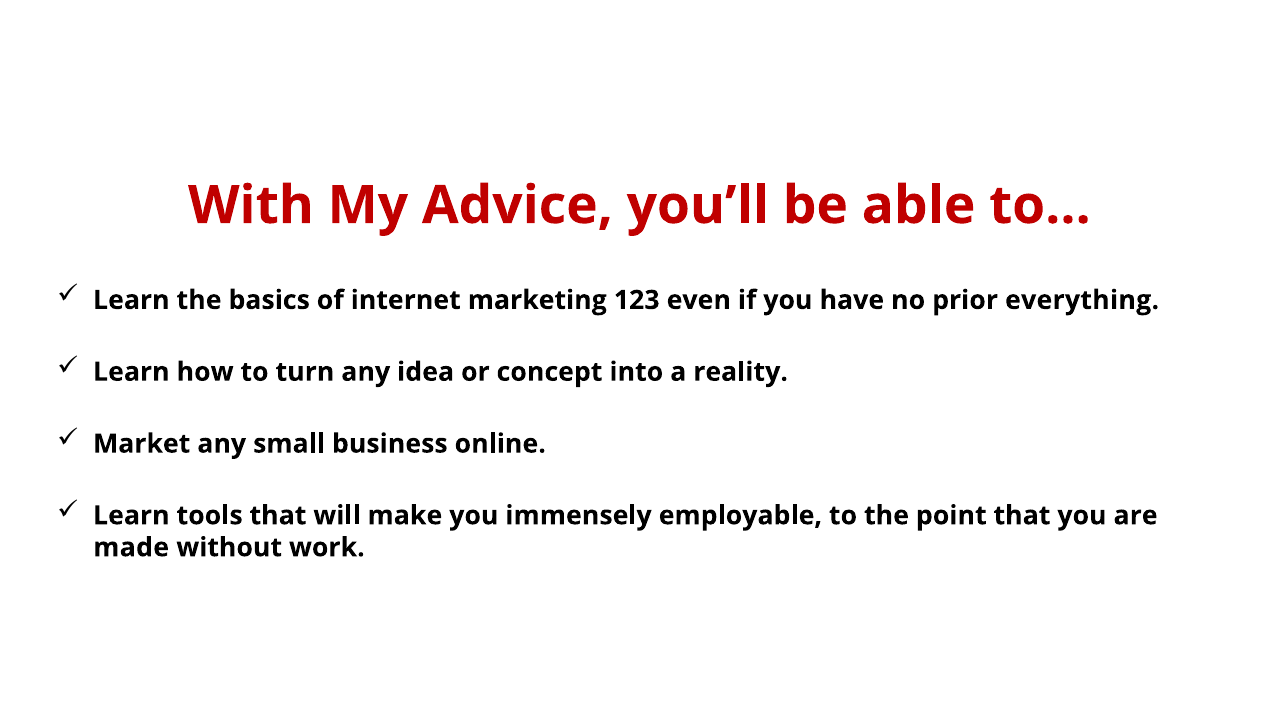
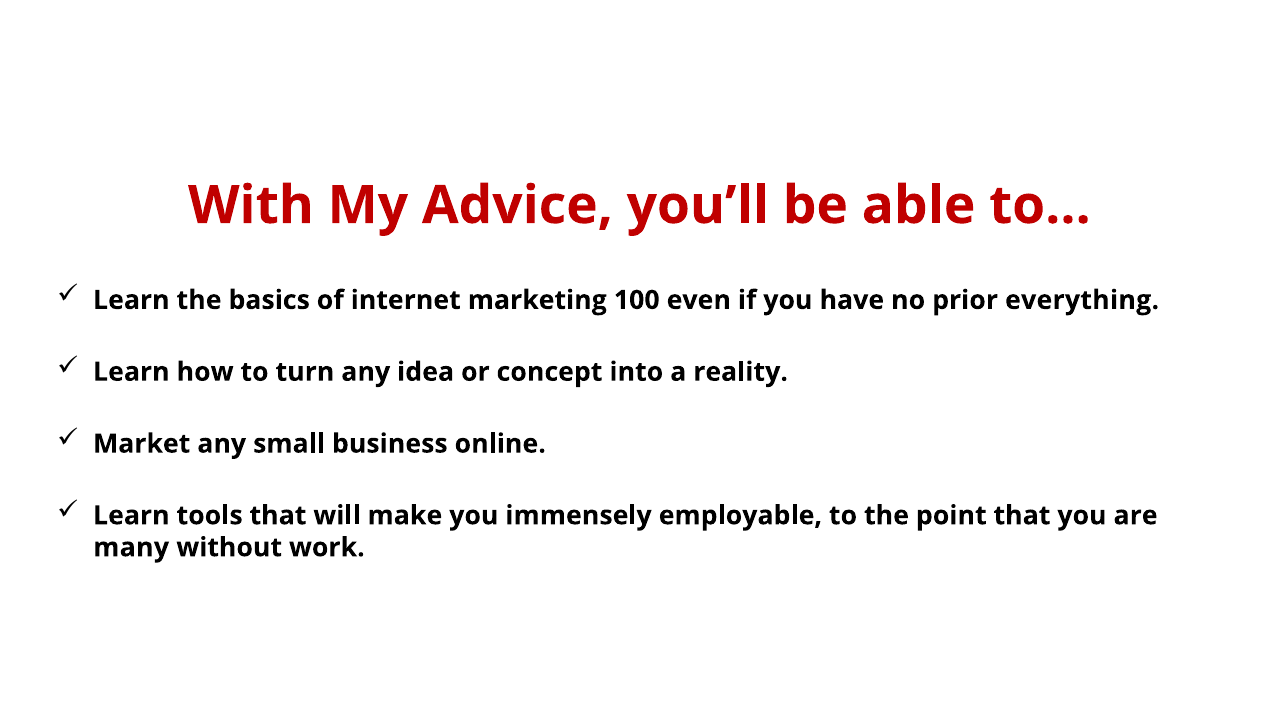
123: 123 -> 100 (637, 300)
made: made -> many (131, 548)
